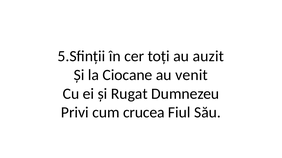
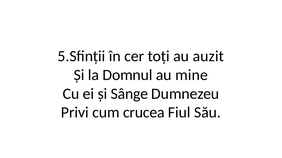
Ciocane: Ciocane -> Domnul (127, 75)
venit: venit -> mine (192, 75)
Rugat: Rugat -> Sânge (129, 94)
